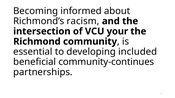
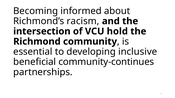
your: your -> hold (117, 31)
included: included -> inclusive (138, 52)
